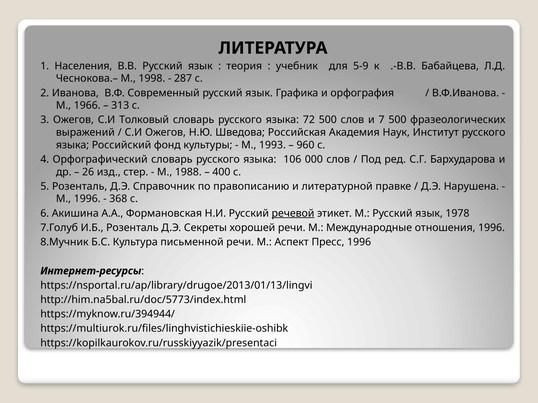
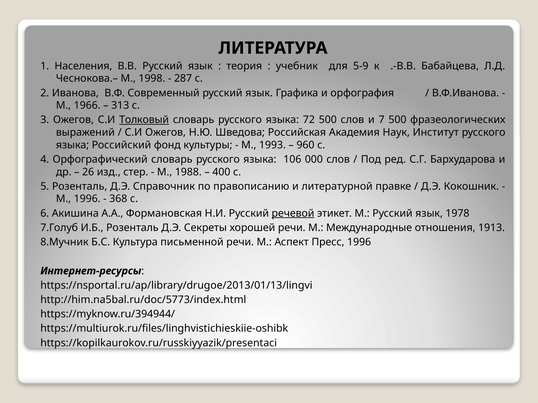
Толковый underline: none -> present (144, 120)
Нарушена: Нарушена -> Кокошник (471, 187)
отношения 1996: 1996 -> 1913 (492, 228)
